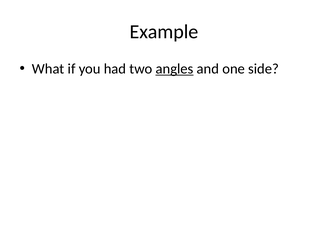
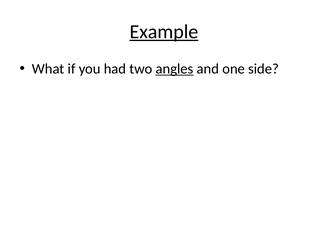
Example underline: none -> present (164, 32)
